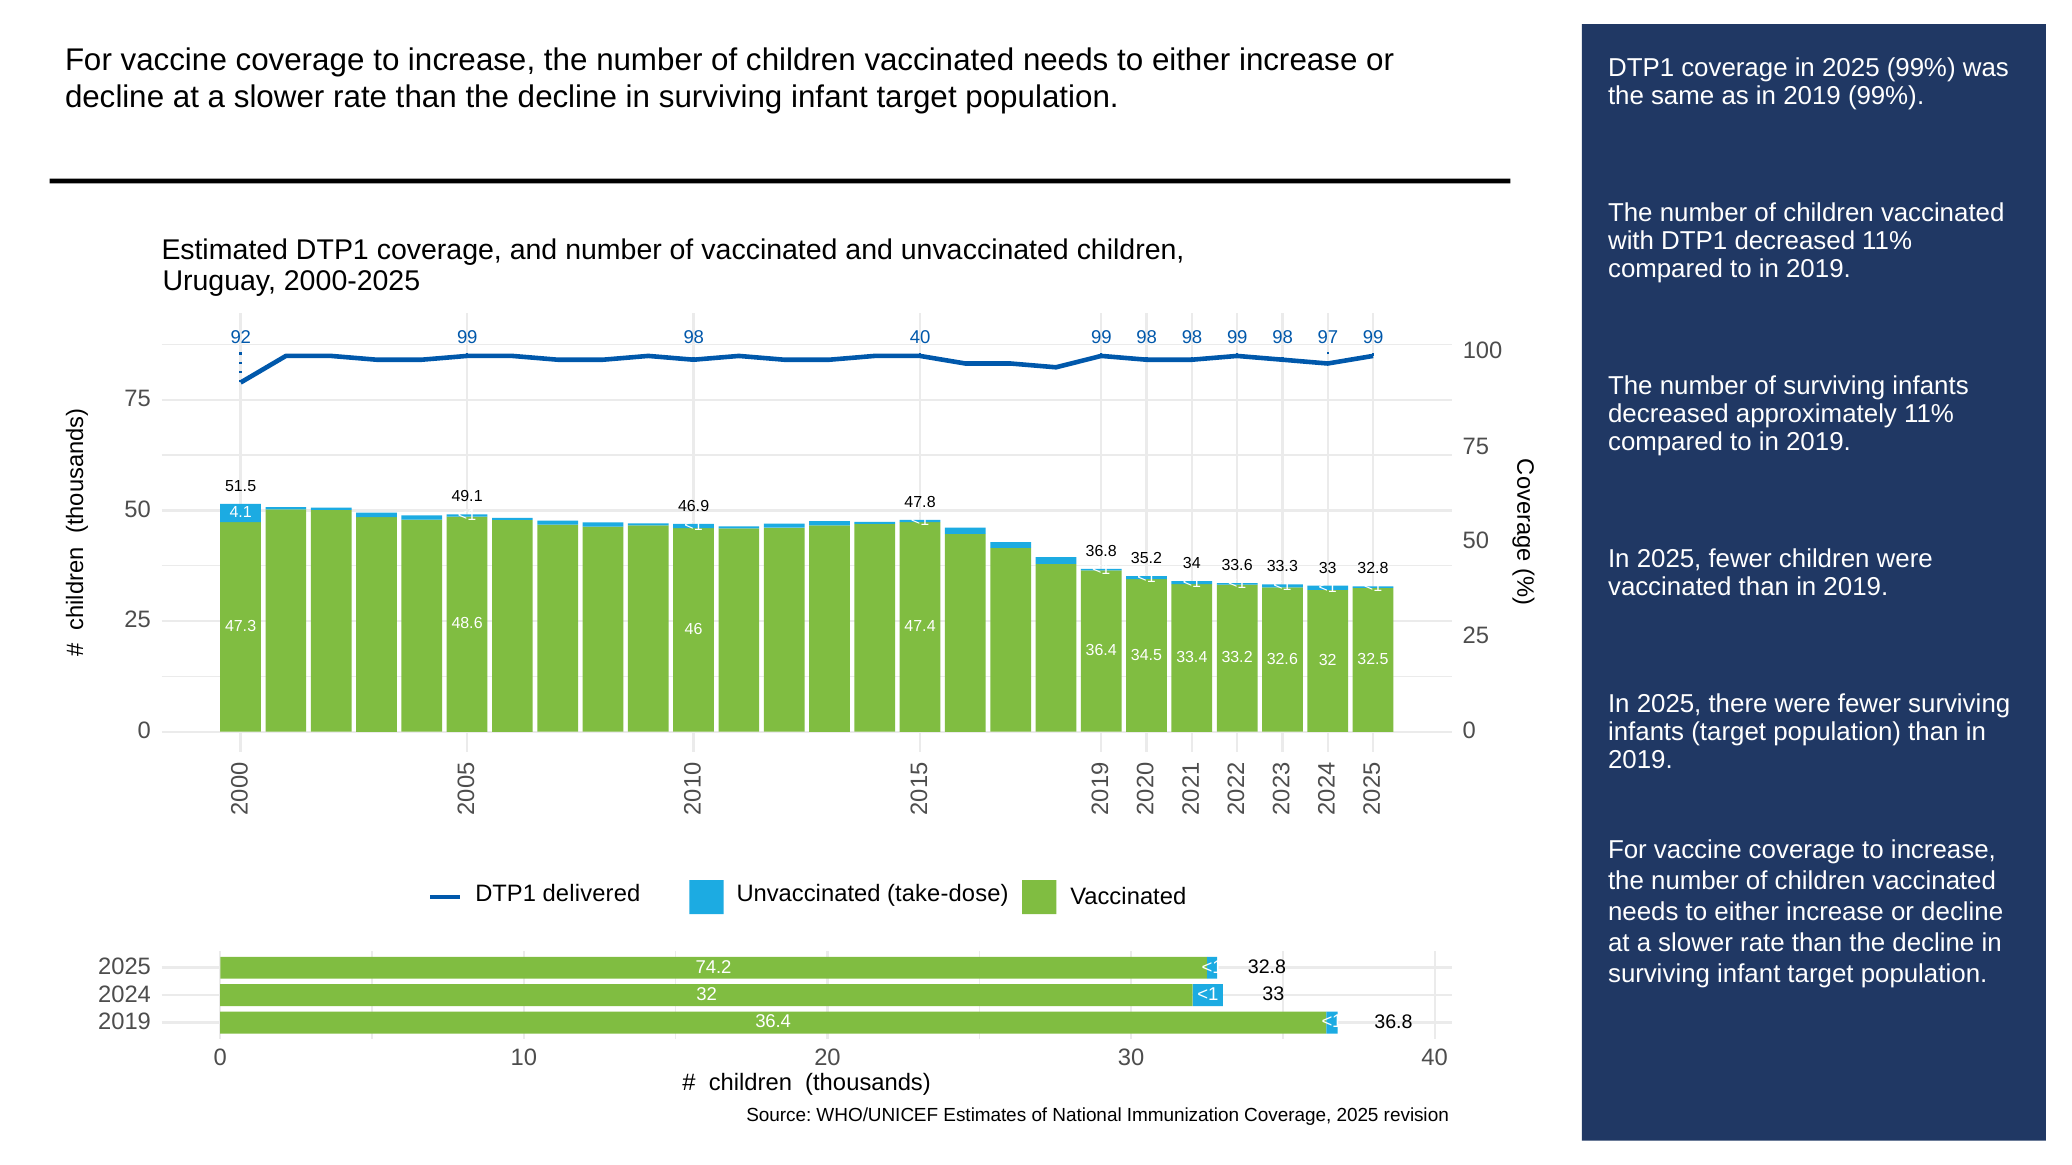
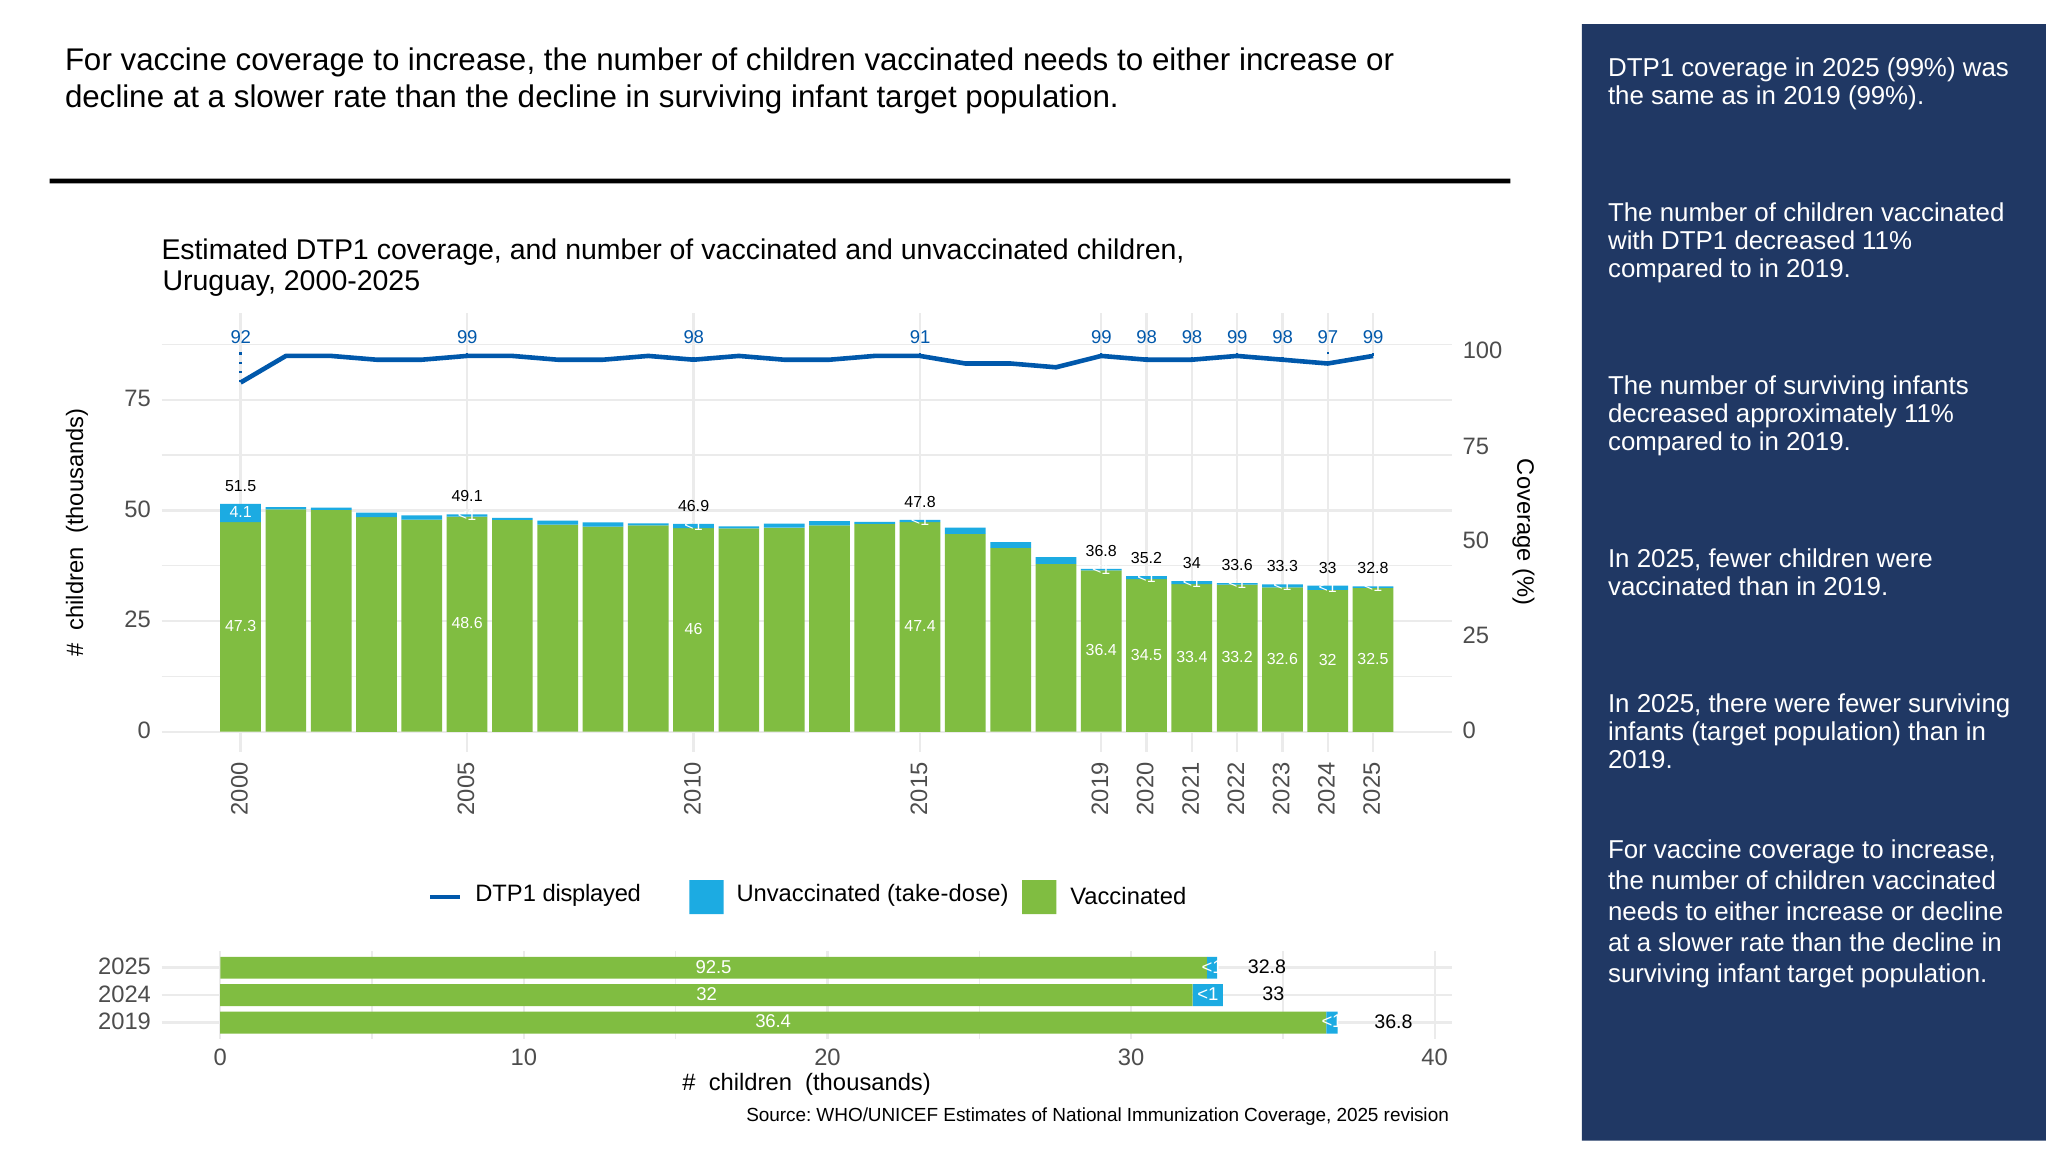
98 40: 40 -> 91 (920, 337)
delivered: delivered -> displayed (592, 894)
74.2: 74.2 -> 92.5 (714, 967)
